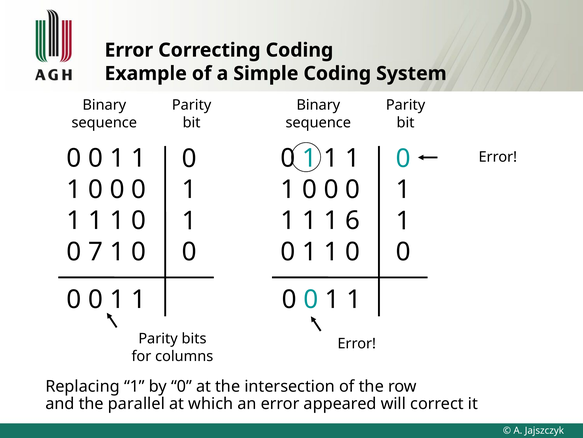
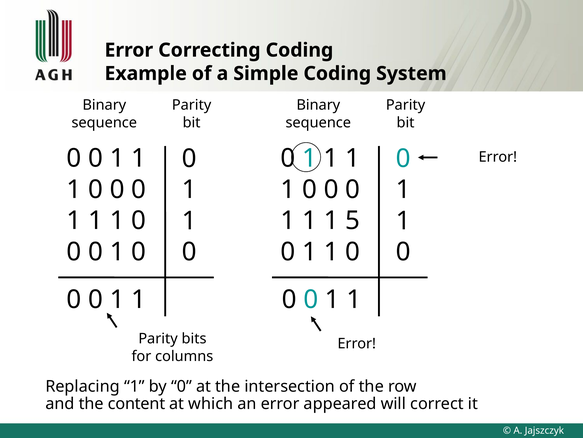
6: 6 -> 5 (353, 220)
7: 7 -> 0 (96, 251)
parallel: parallel -> content (137, 403)
